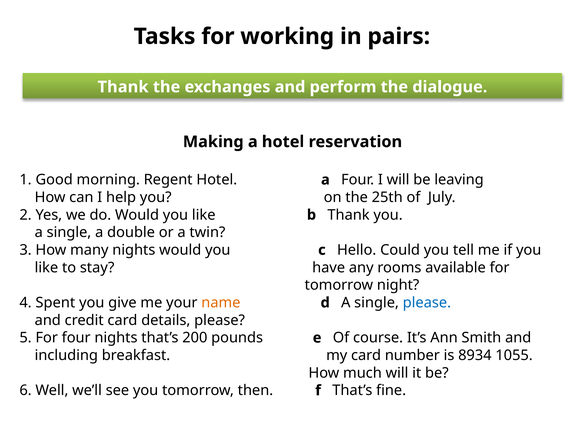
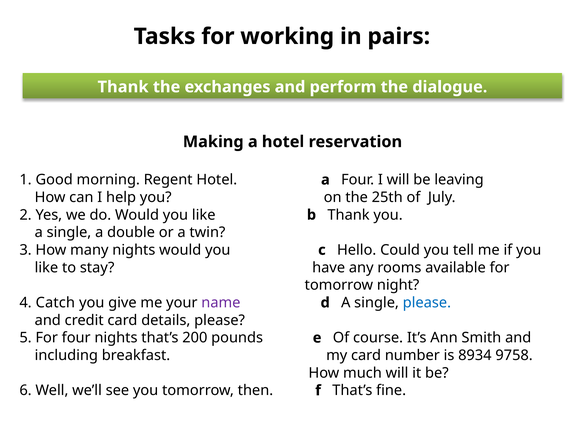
Spent: Spent -> Catch (55, 302)
name colour: orange -> purple (221, 302)
1055: 1055 -> 9758 (514, 355)
